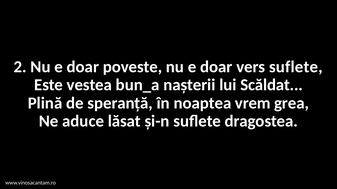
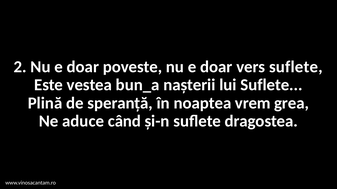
lui Scăldat: Scăldat -> Suflete (272, 85)
lăsat: lăsat -> când (124, 122)
